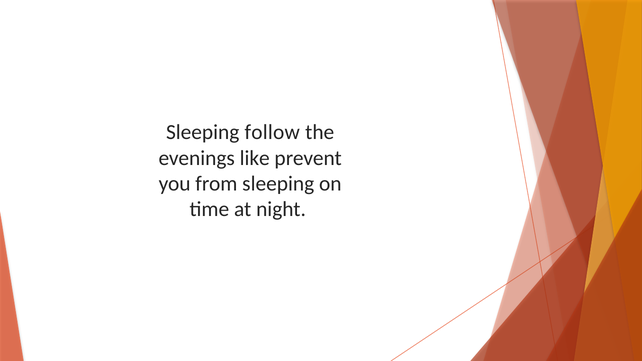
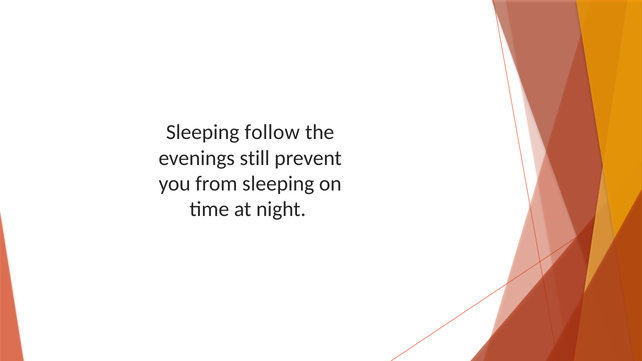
like: like -> still (255, 158)
